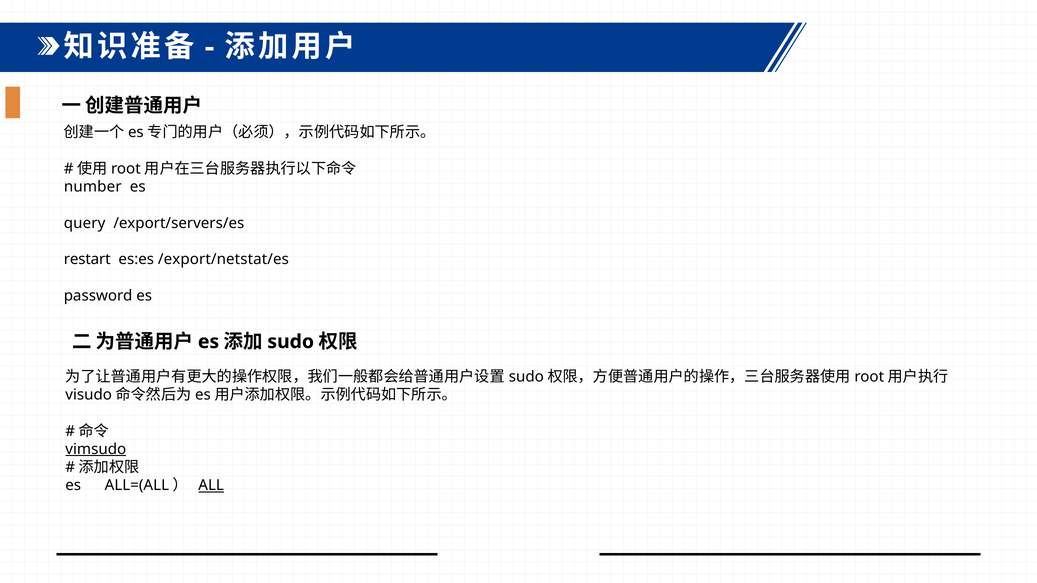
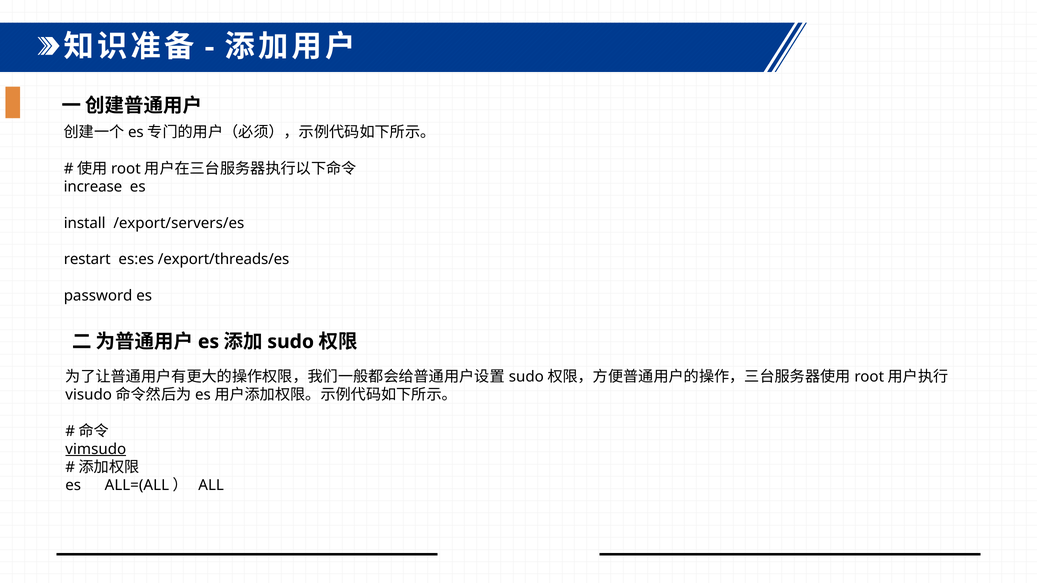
number: number -> increase (93, 187)
query: query -> install (85, 223)
/export/netstat/es: /export/netstat/es -> /export/threads/es (224, 260)
ALL underline: present -> none (211, 486)
